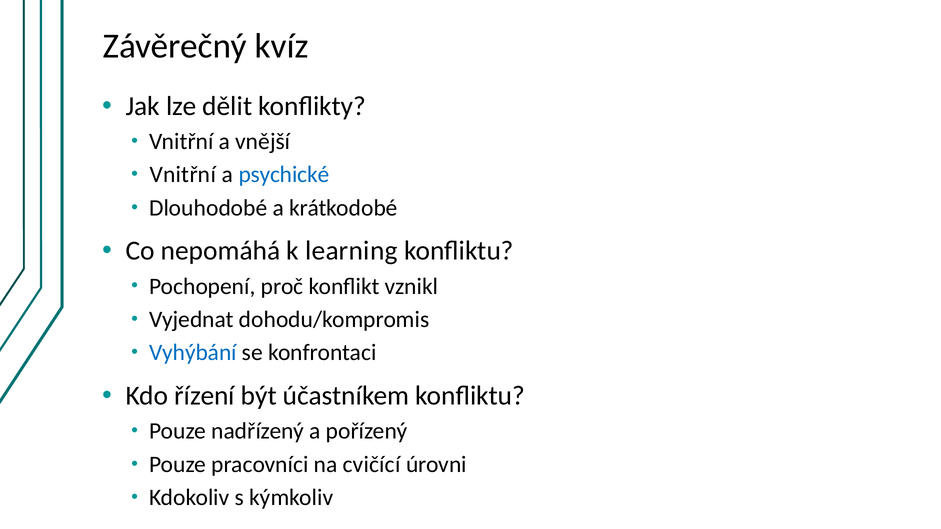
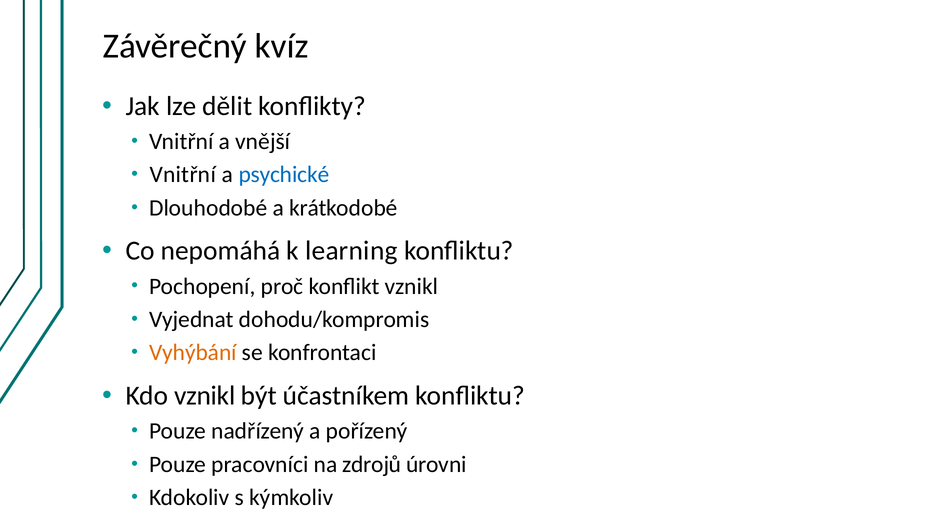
Vyhýbání colour: blue -> orange (193, 353)
Kdo řízení: řízení -> vznikl (205, 396)
cvičící: cvičící -> zdrojů (372, 465)
